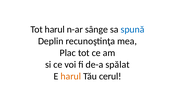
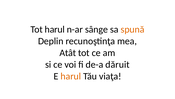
spună colour: blue -> orange (133, 29)
Plac: Plac -> Atât (68, 53)
spălat: spălat -> dăruit (118, 64)
cerul: cerul -> viaţa (110, 76)
